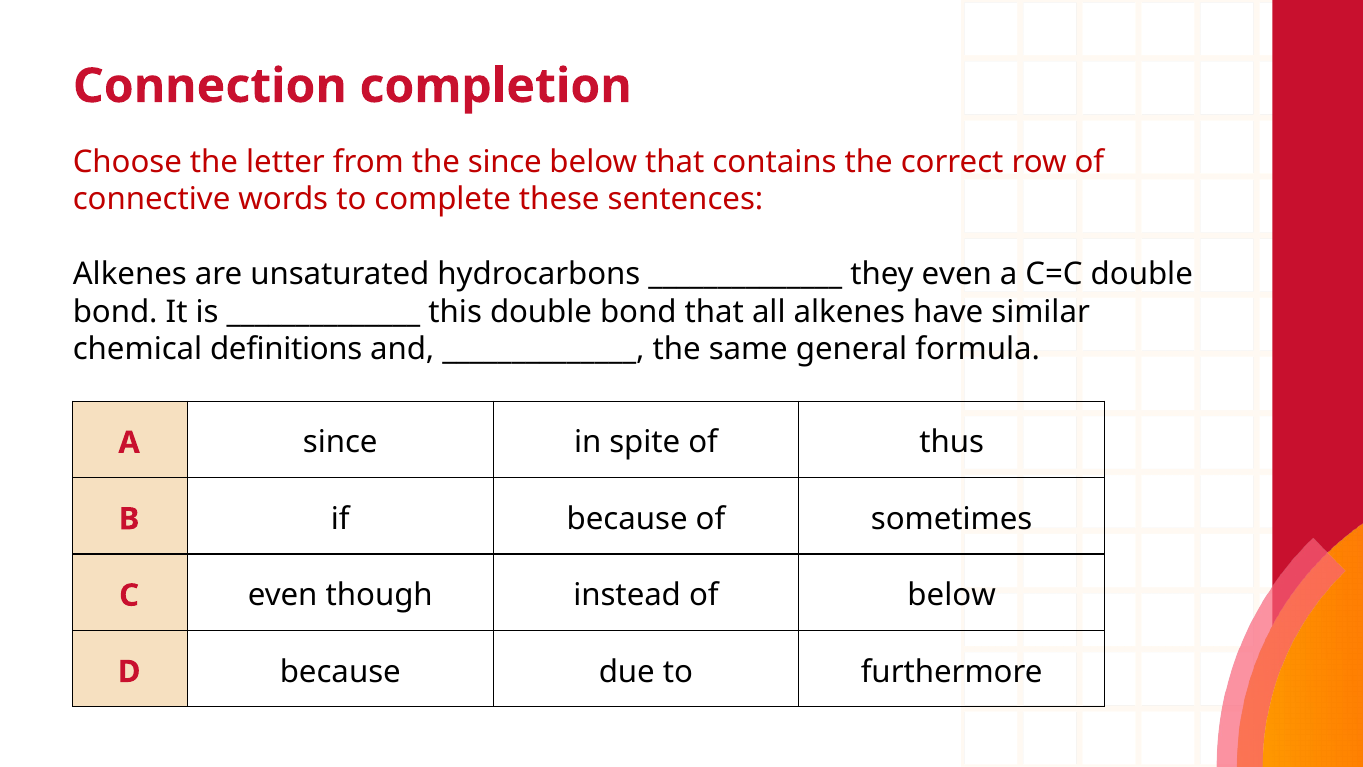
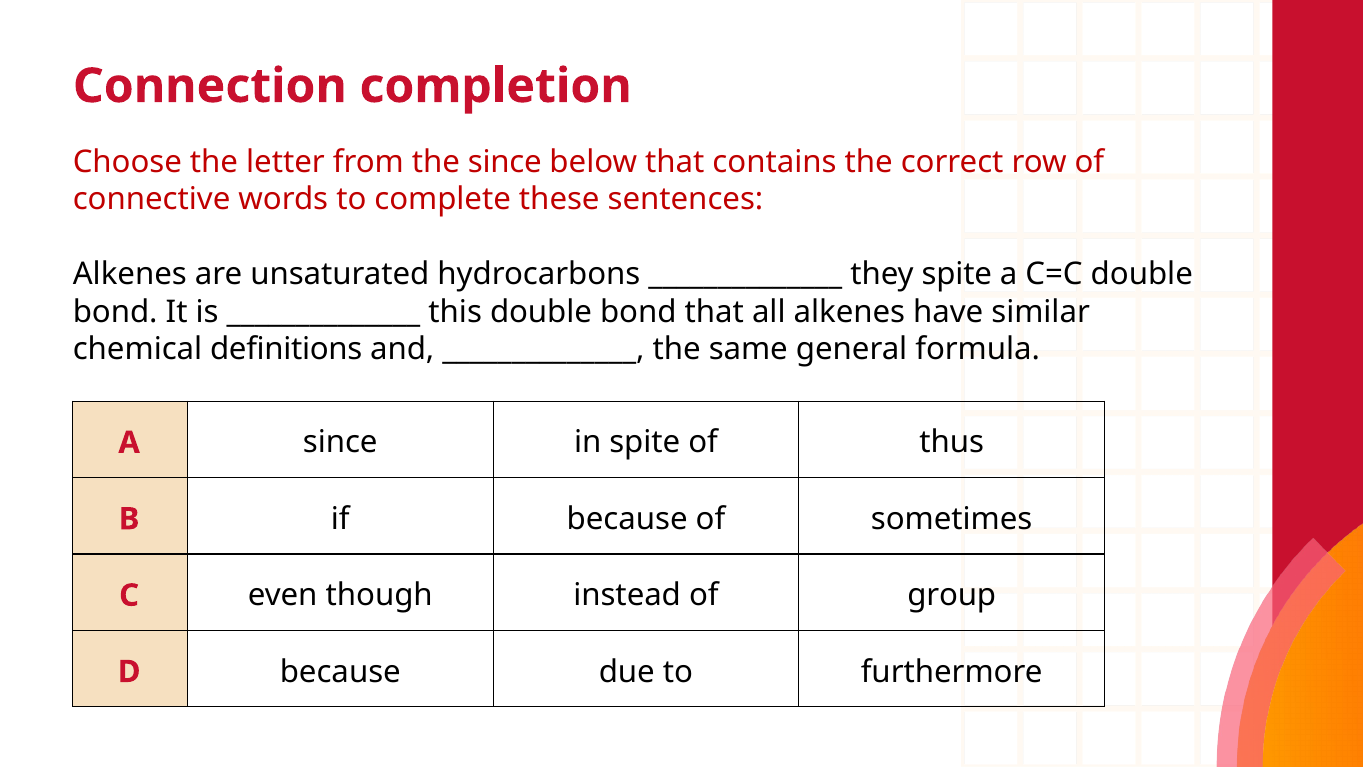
they even: even -> spite (957, 274)
of below: below -> group (952, 595)
